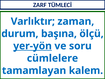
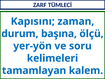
Varlıktır: Varlıktır -> Kapısını (33, 21)
yer-yön underline: present -> none (33, 46)
cümlelere: cümlelere -> kelimeleri (52, 58)
